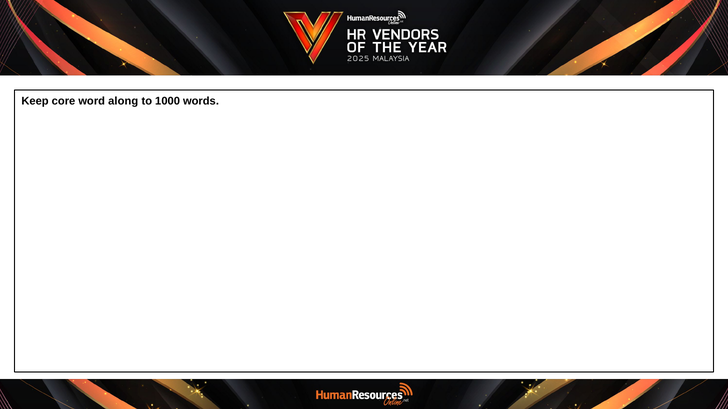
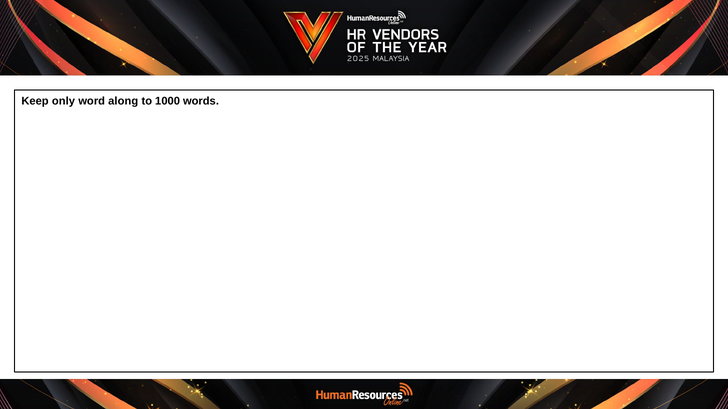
core: core -> only (63, 101)
